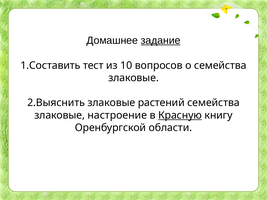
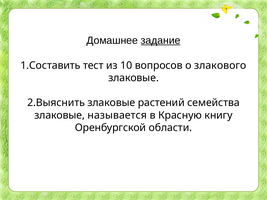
о семейства: семейства -> злакового (220, 65)
настроение: настроение -> называется (117, 115)
Красную underline: present -> none (180, 115)
